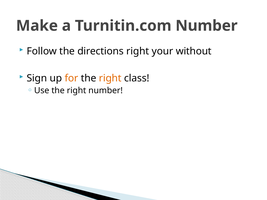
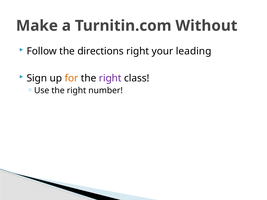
Turnitin.com Number: Number -> Without (206, 26)
without: without -> leading (194, 51)
right colour: orange -> purple (110, 78)
